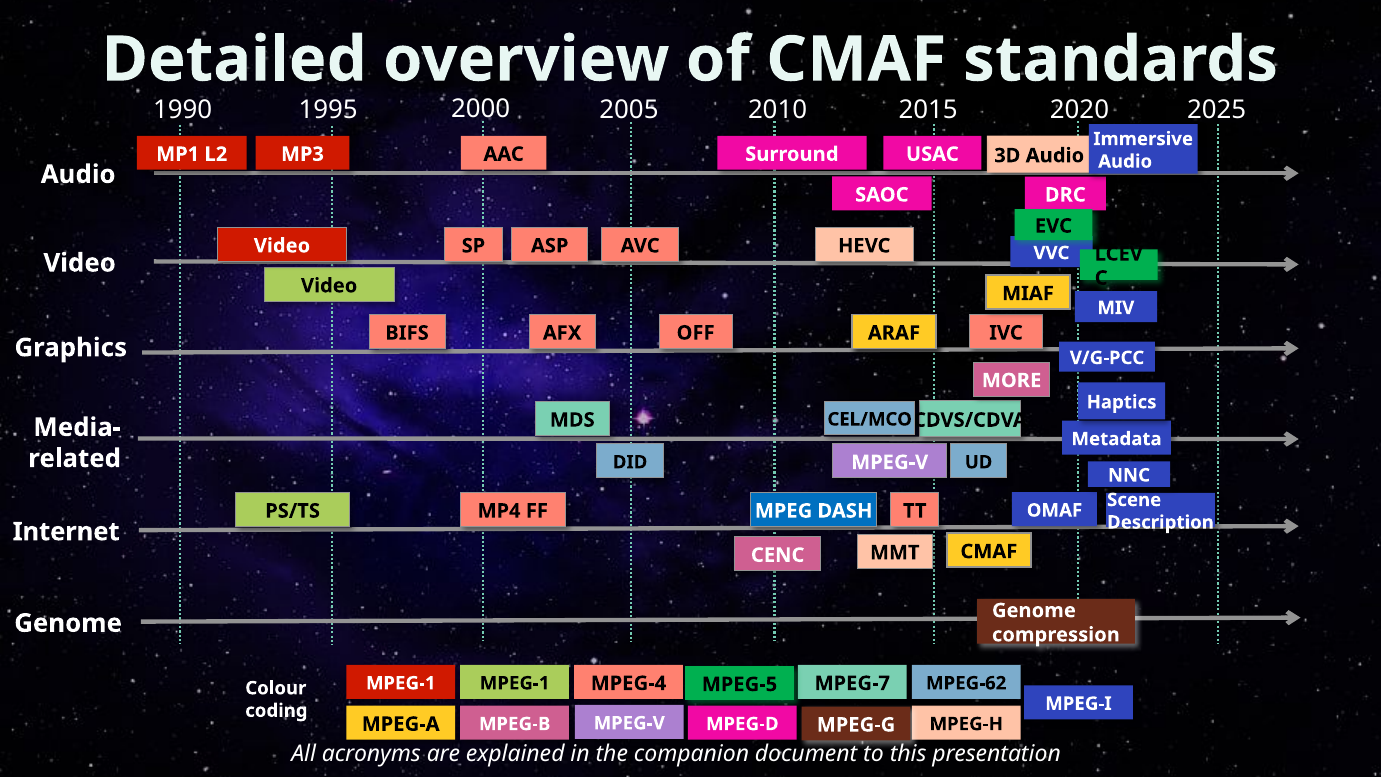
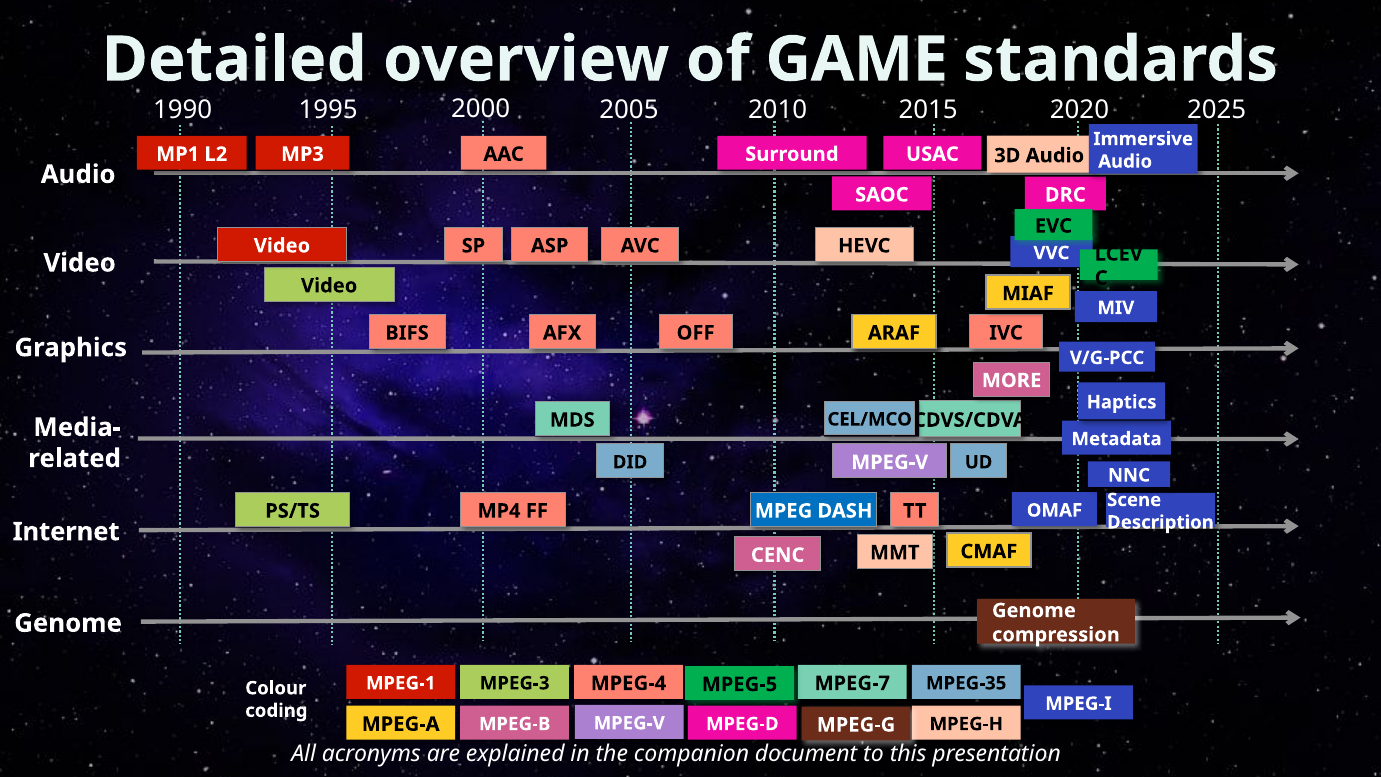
of CMAF: CMAF -> GAME (857, 60)
MPEG-1 MPEG-1: MPEG-1 -> MPEG-3 (515, 683)
MPEG-62: MPEG-62 -> MPEG-35 (966, 683)
